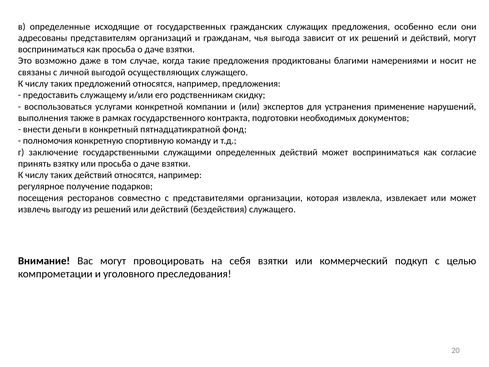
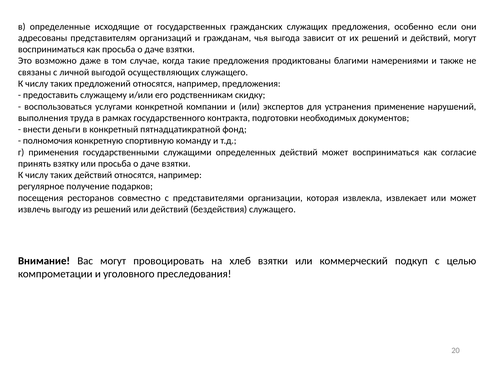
носит: носит -> также (452, 61)
также: также -> труда (82, 118)
заключение: заключение -> применения (54, 152)
себя: себя -> хлеб (240, 261)
